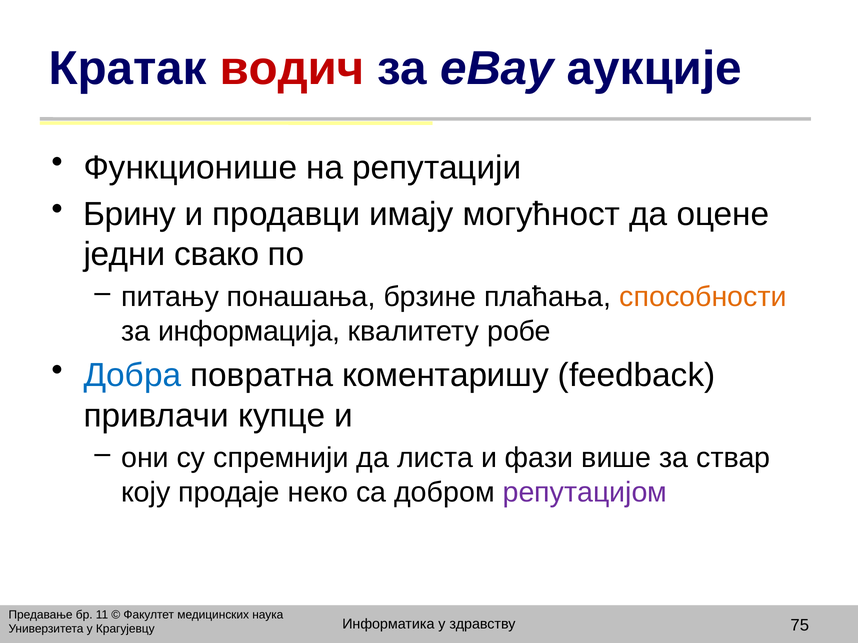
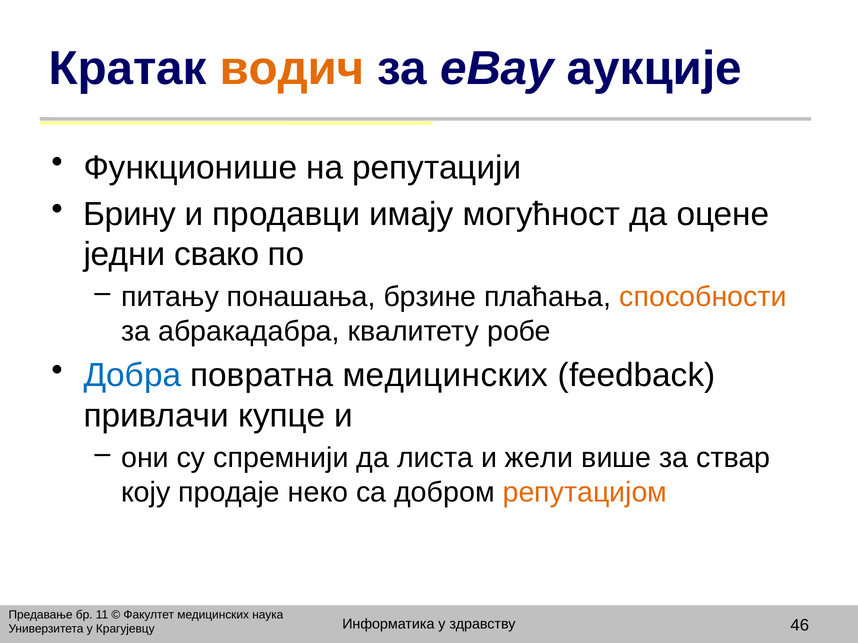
водич colour: red -> orange (292, 68)
информација: информација -> абракадабра (249, 332)
повратна коментаришу: коментаришу -> медицинских (445, 376)
фази: фази -> жели (539, 458)
репутацијом colour: purple -> orange (585, 493)
75: 75 -> 46 (800, 626)
